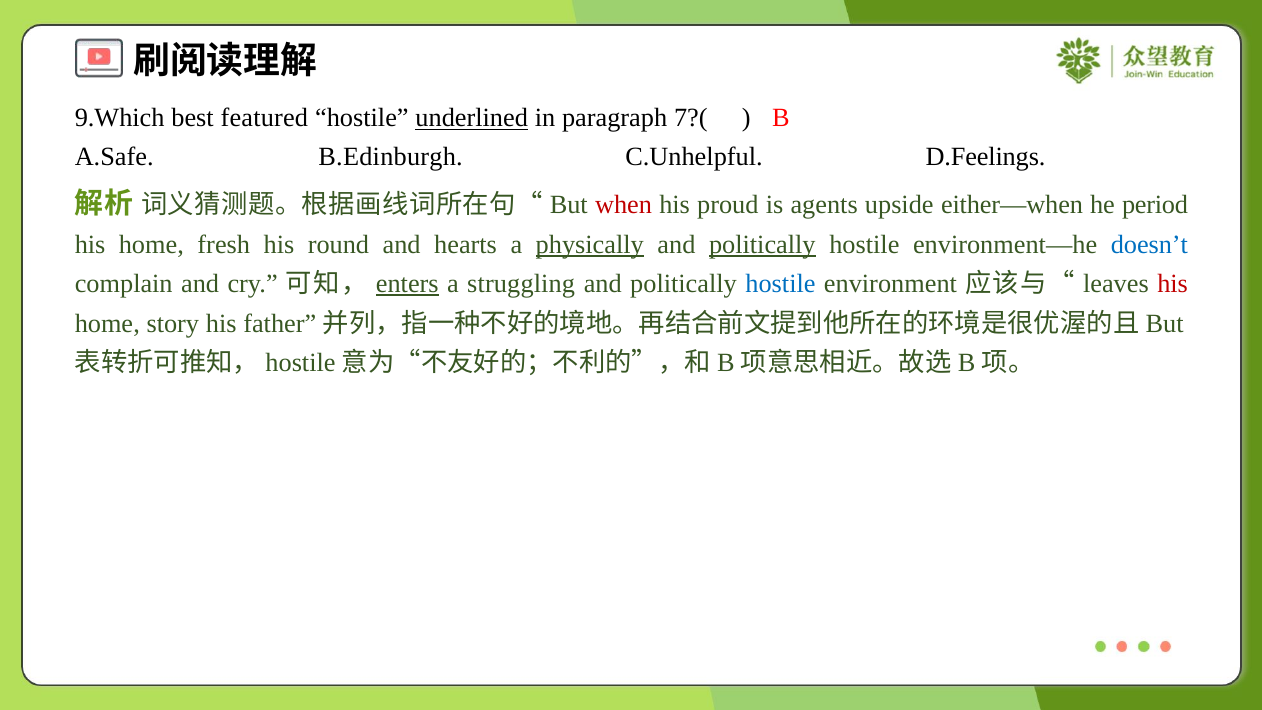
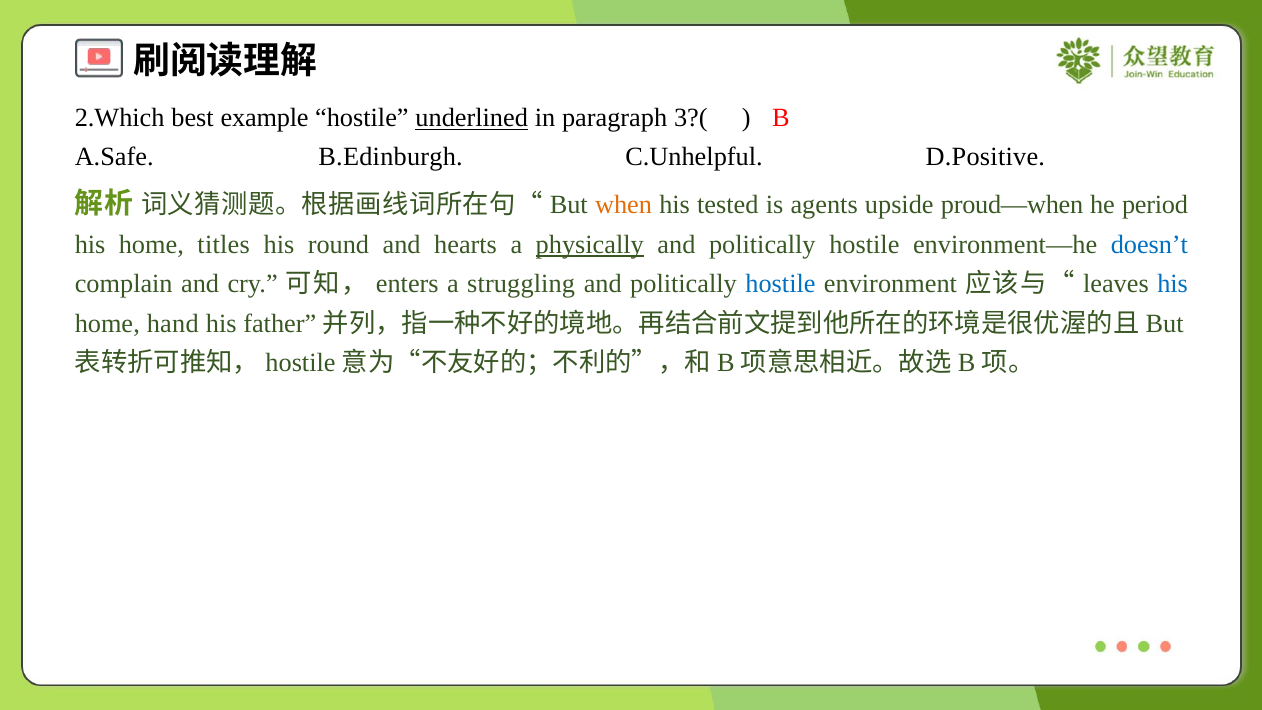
9.Which: 9.Which -> 2.Which (120, 118)
featured: featured -> example (265, 118)
7?(: 7?( -> 3?( (691, 118)
D.Feelings: D.Feelings -> D.Positive (985, 157)
when colour: red -> orange (624, 205)
proud: proud -> tested (728, 205)
either—when: either—when -> proud—when (1012, 205)
fresh: fresh -> titles (224, 244)
politically underline: present -> none (762, 244)
enters underline: present -> none (407, 284)
his colour: red -> blue (1173, 284)
story: story -> hand (173, 323)
